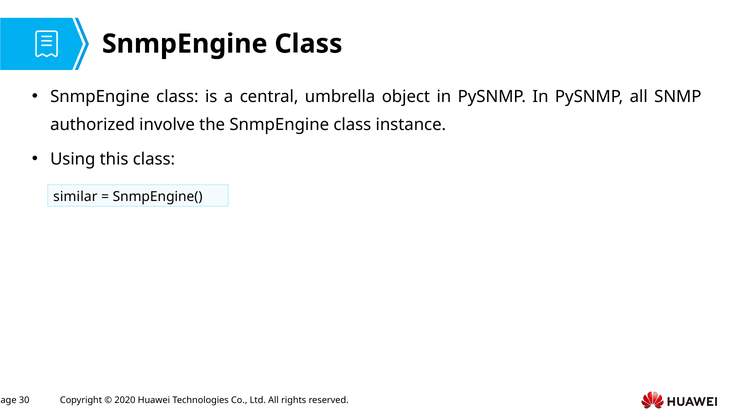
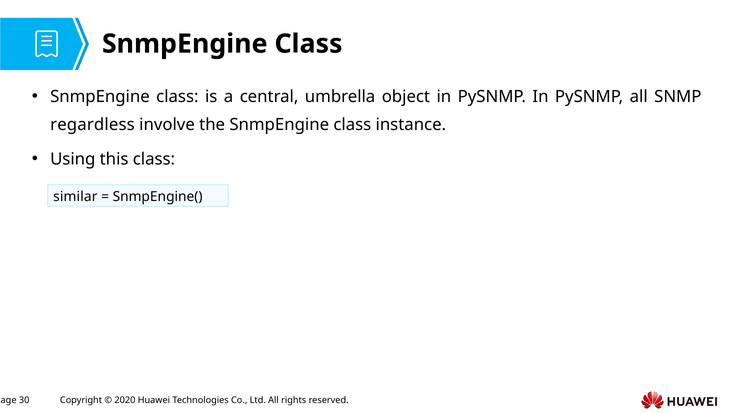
authorized: authorized -> regardless (92, 125)
